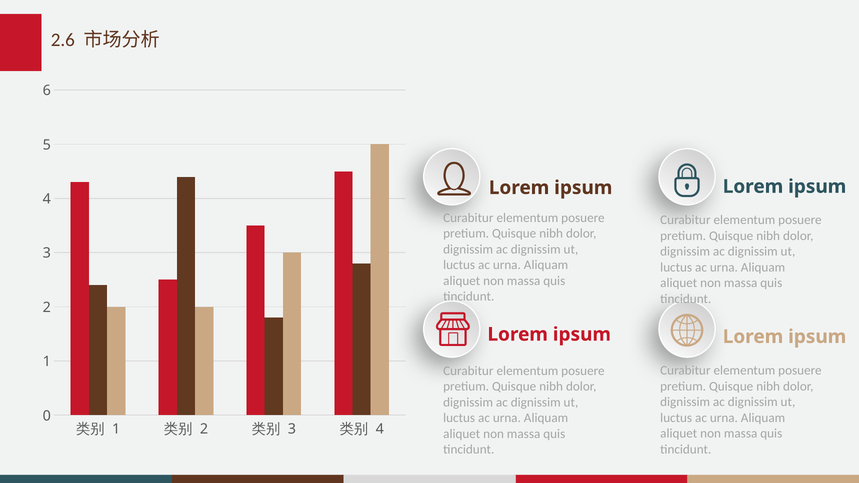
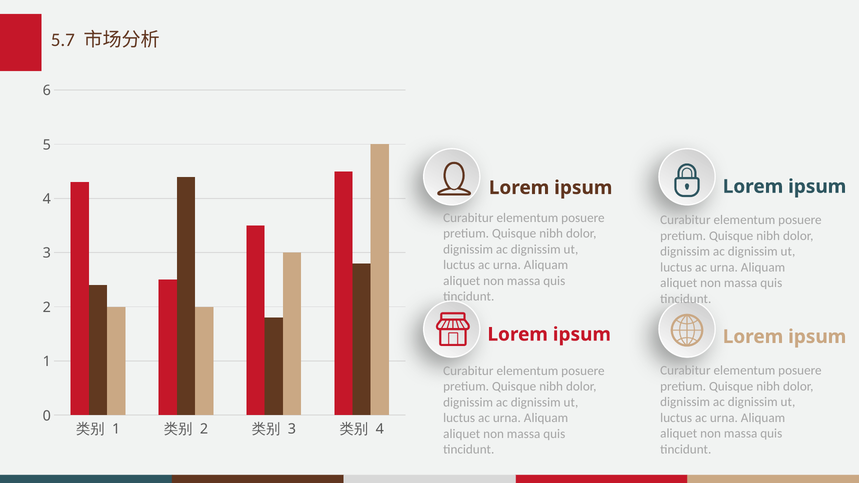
2.6: 2.6 -> 5.7 (63, 40)
